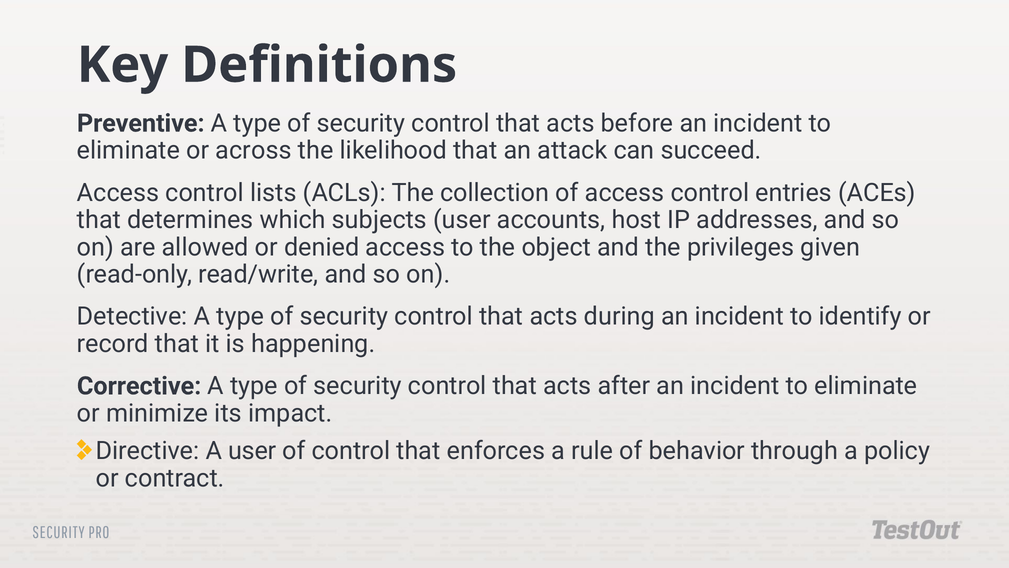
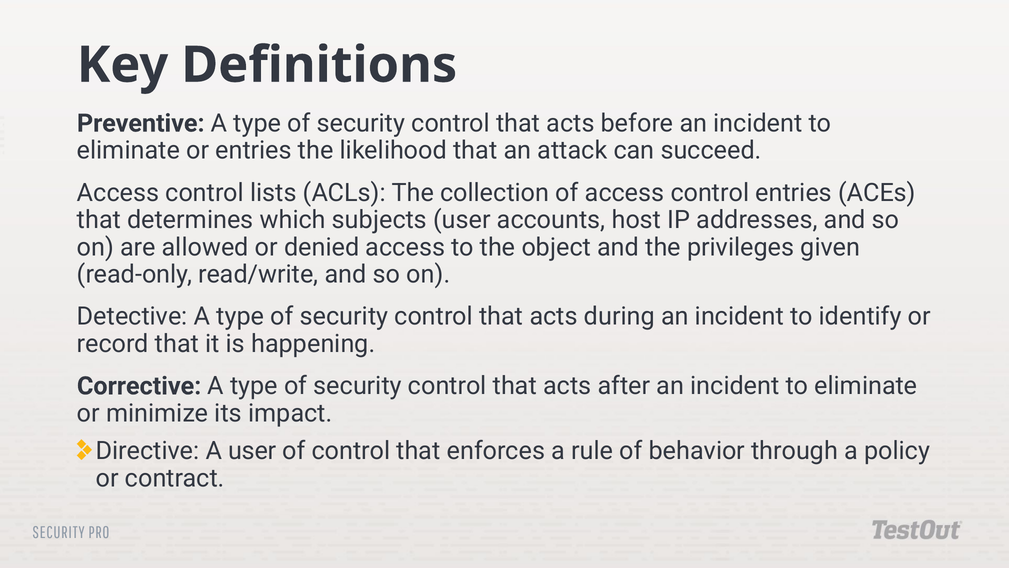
or across: across -> entries (254, 150)
